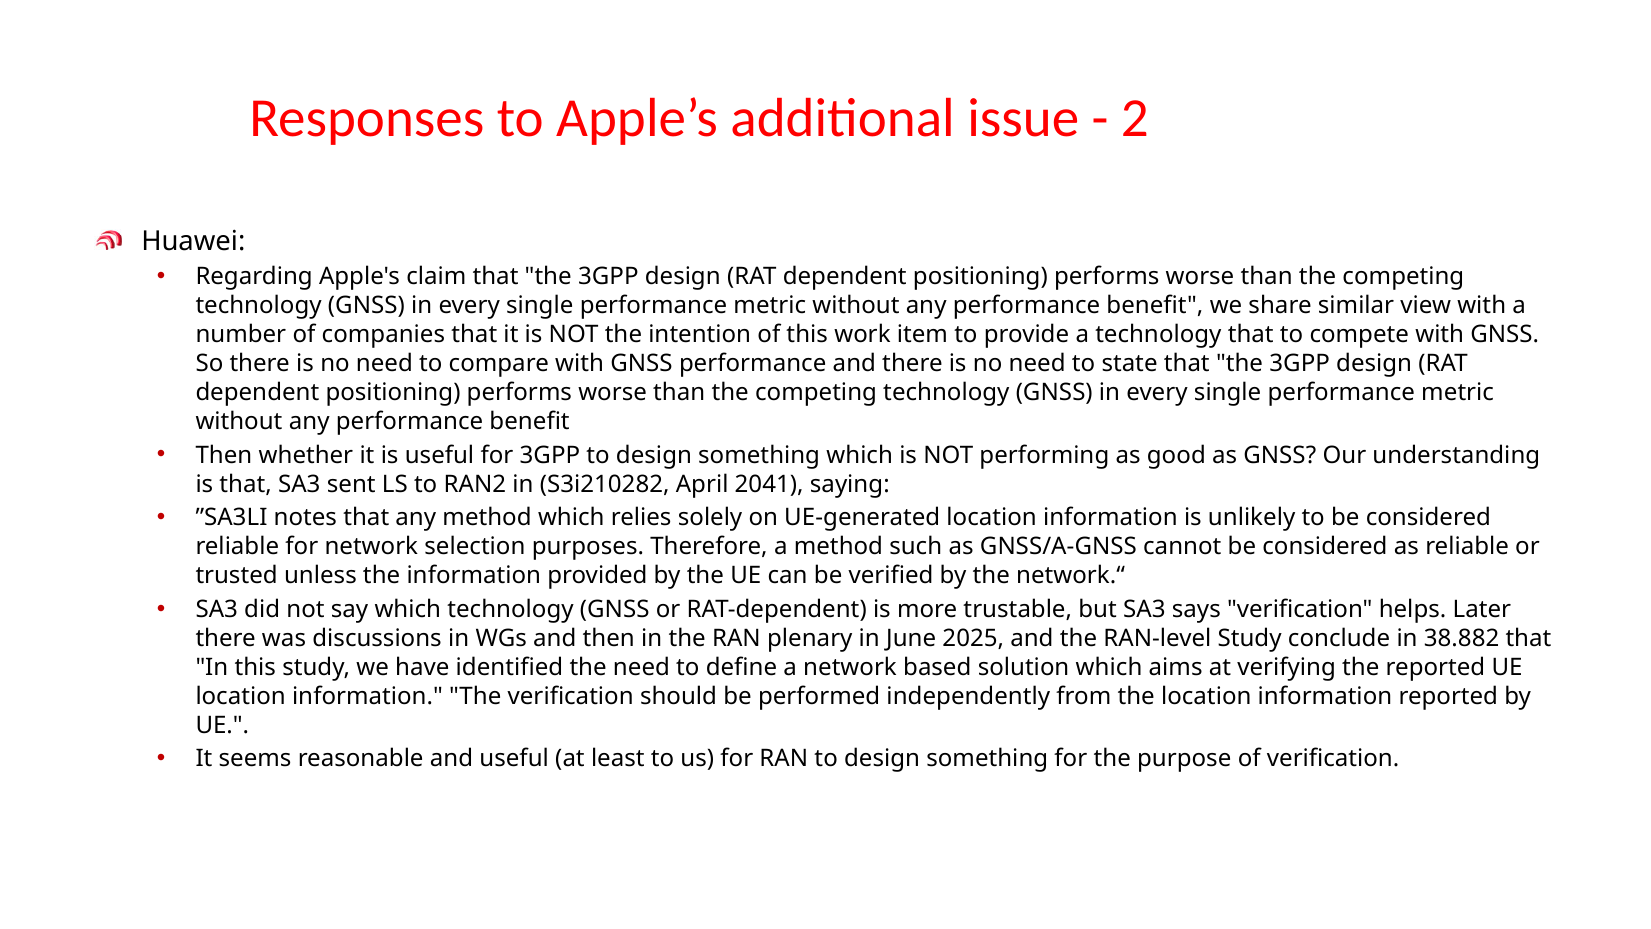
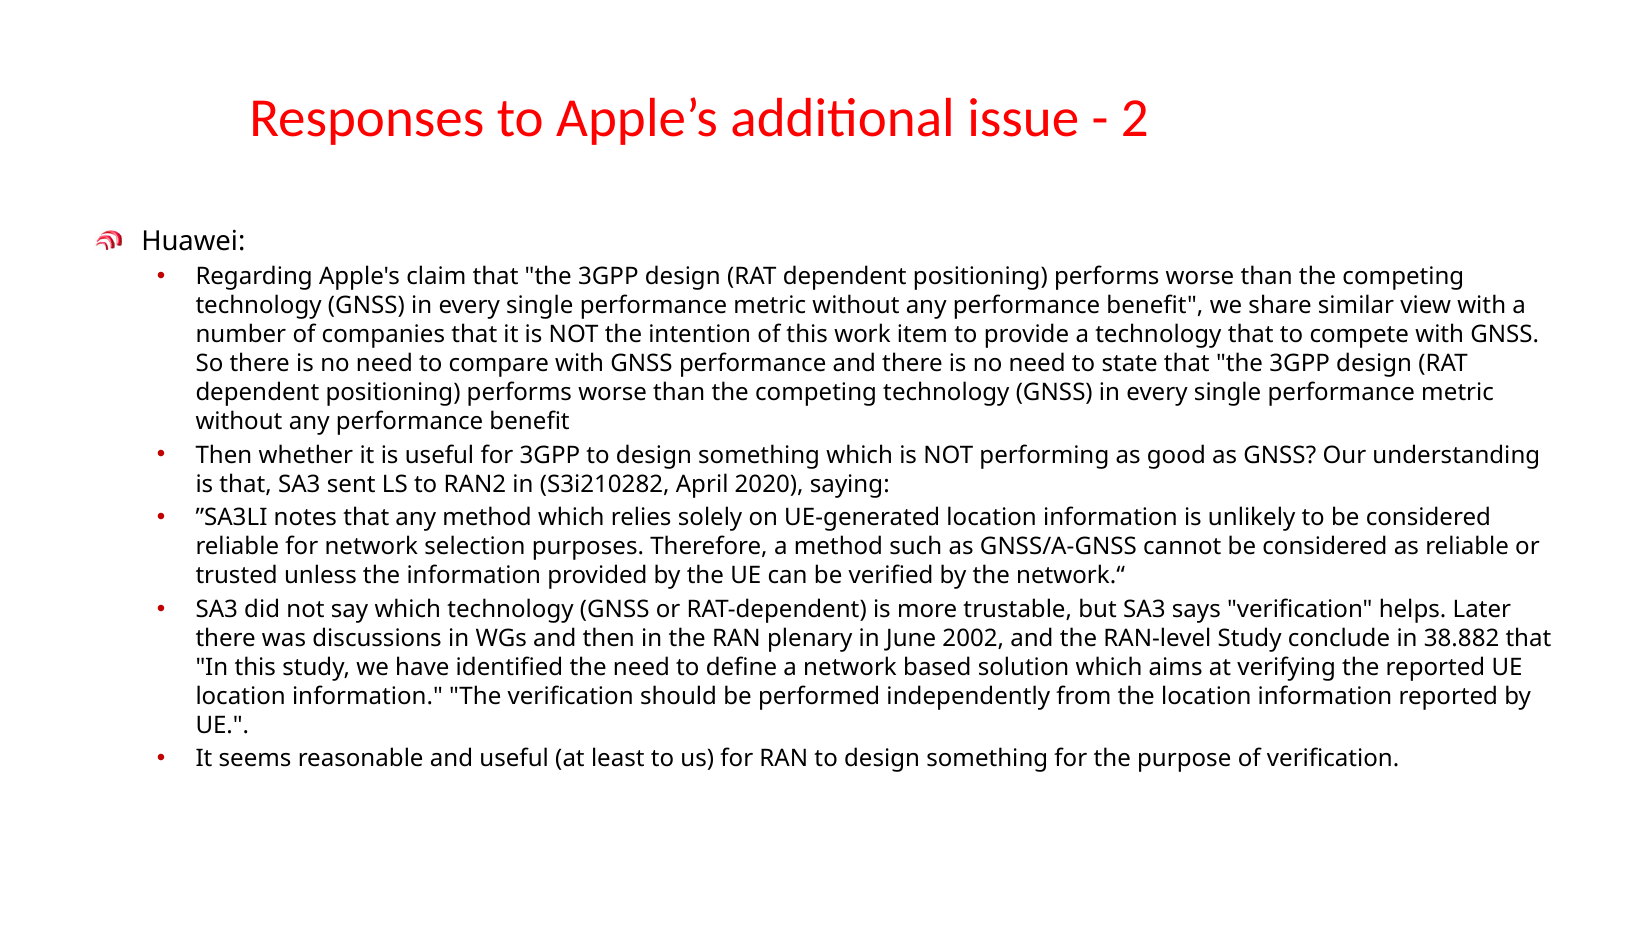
2041: 2041 -> 2020 (769, 484)
2025: 2025 -> 2002 (973, 638)
